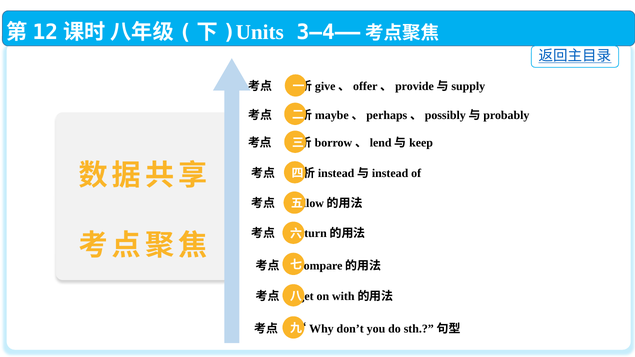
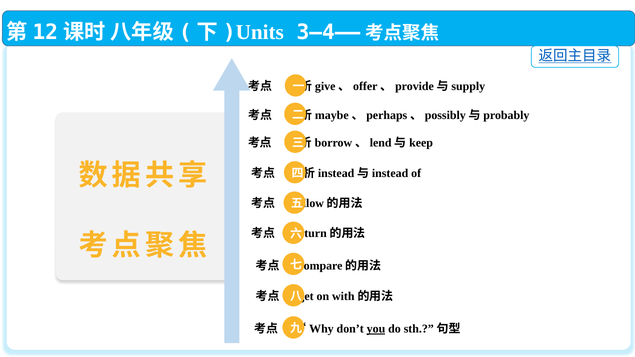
you underline: none -> present (376, 329)
